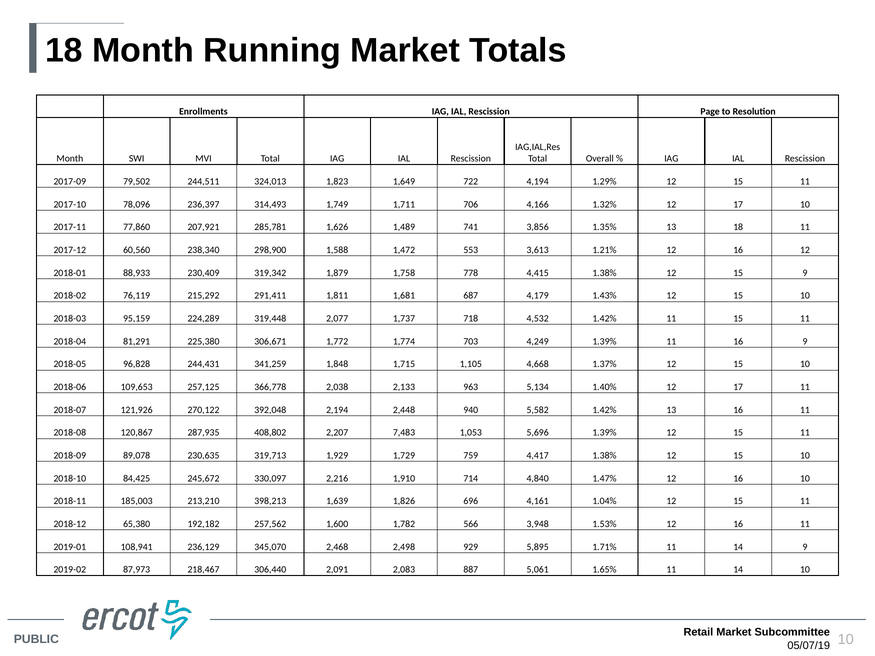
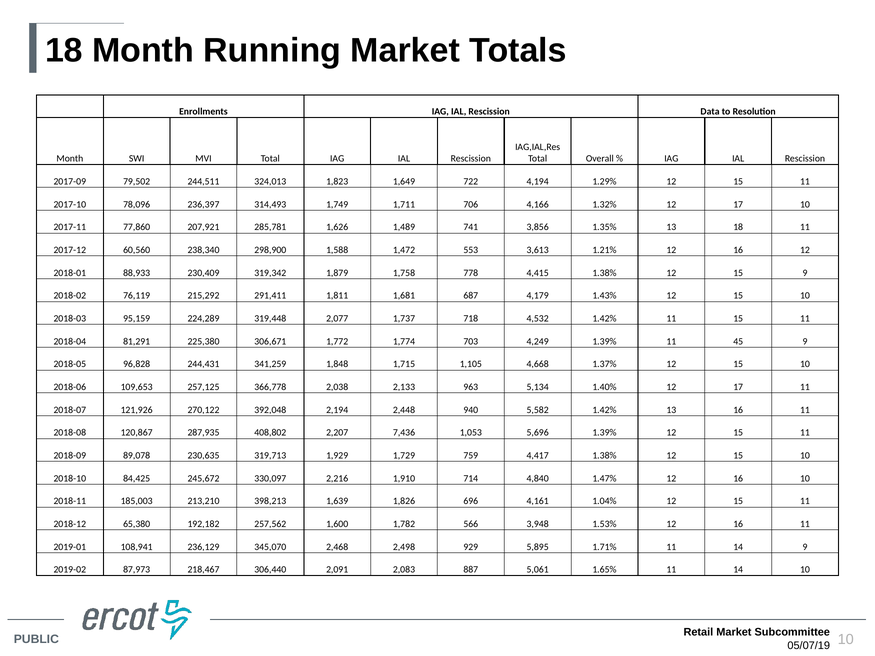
Page: Page -> Data (710, 112)
11 16: 16 -> 45 (738, 342)
7,483: 7,483 -> 7,436 (404, 433)
